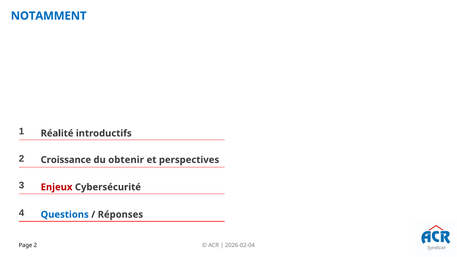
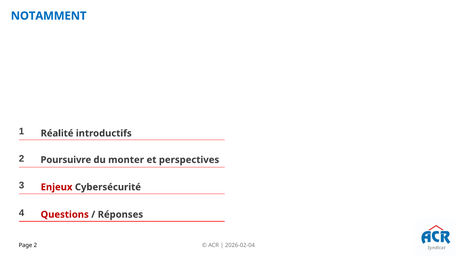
Croissance: Croissance -> Poursuivre (66, 160)
obtenir: obtenir -> monter (126, 160)
Questions colour: blue -> red (65, 215)
